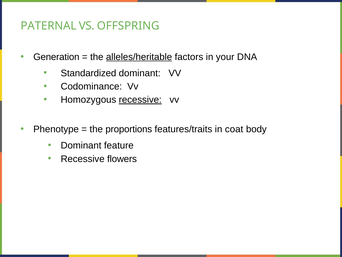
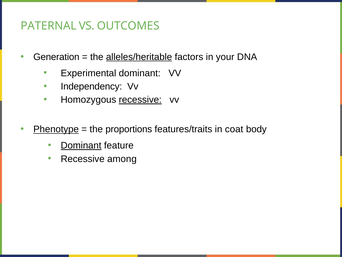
OFFSPRING: OFFSPRING -> OUTCOMES (128, 26)
Standardized: Standardized -> Experimental (88, 73)
Codominance: Codominance -> Independency (91, 86)
Phenotype underline: none -> present (56, 129)
Dominant underline: none -> present (81, 145)
flowers: flowers -> among (122, 159)
